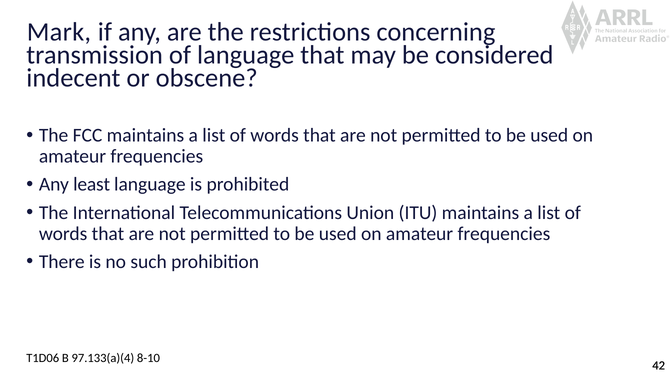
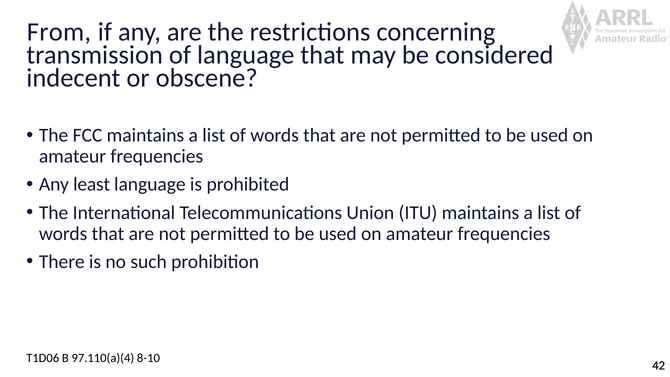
Mark: Mark -> From (59, 32)
97.133(a)(4: 97.133(a)(4 -> 97.110(a)(4 (103, 358)
